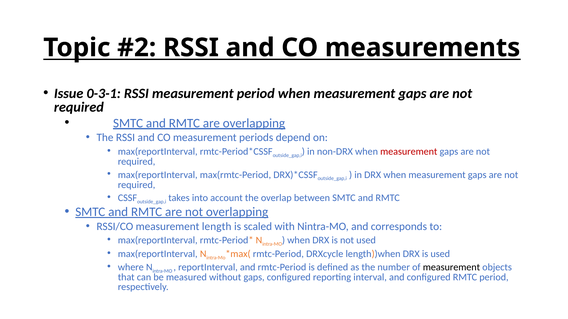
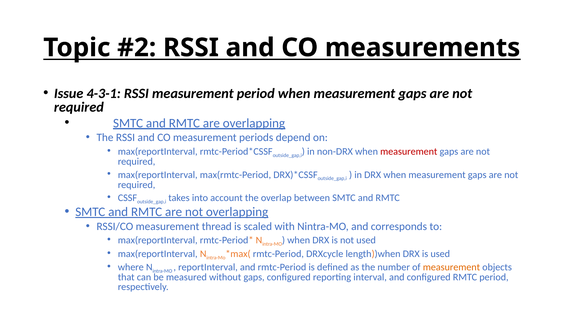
0-3-1: 0-3-1 -> 4-3-1 (104, 94)
length: length -> thread (217, 227)
measurement colour: black -> orange (451, 268)
